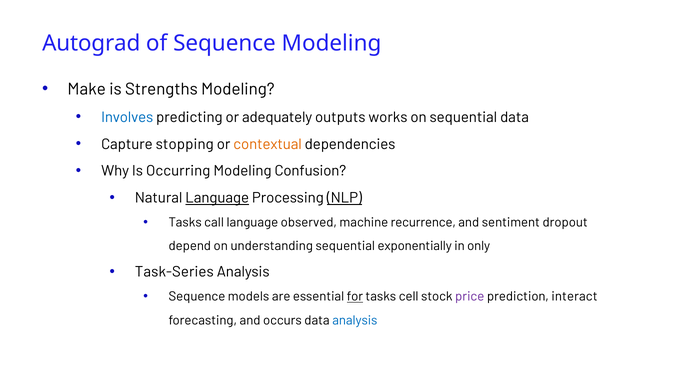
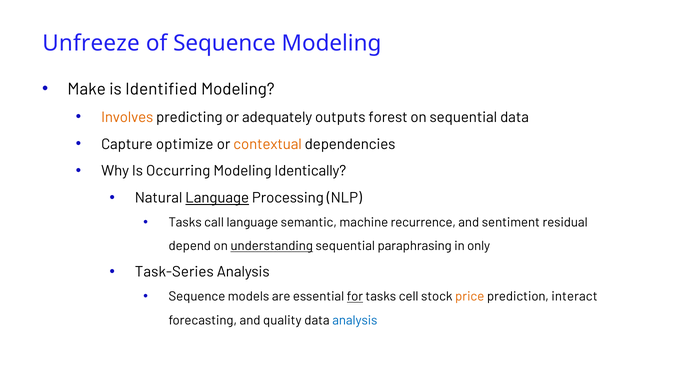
Autograd: Autograd -> Unfreeze (91, 43)
Strengths: Strengths -> Identified (161, 89)
Involves colour: blue -> orange (127, 117)
works: works -> forest (388, 117)
stopping: stopping -> optimize (185, 144)
Confusion: Confusion -> Identically (310, 171)
NLP underline: present -> none (344, 198)
observed: observed -> semantic (309, 223)
dropout: dropout -> residual (565, 223)
understanding underline: none -> present (272, 246)
exponentially: exponentially -> paraphrasing (415, 246)
price colour: purple -> orange (470, 297)
occurs: occurs -> quality (282, 320)
